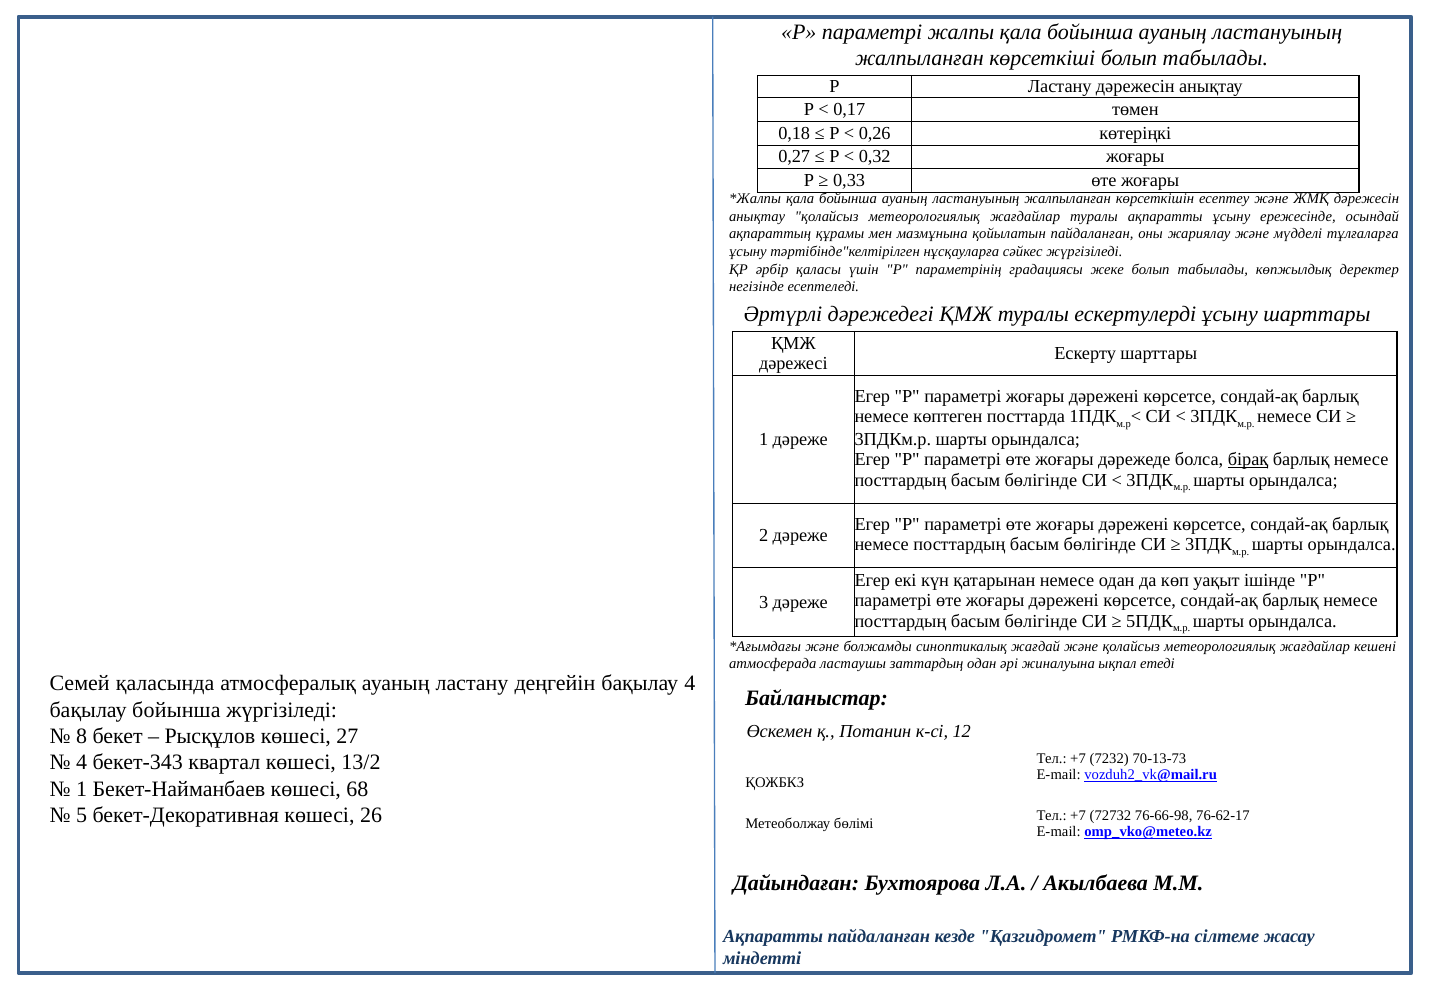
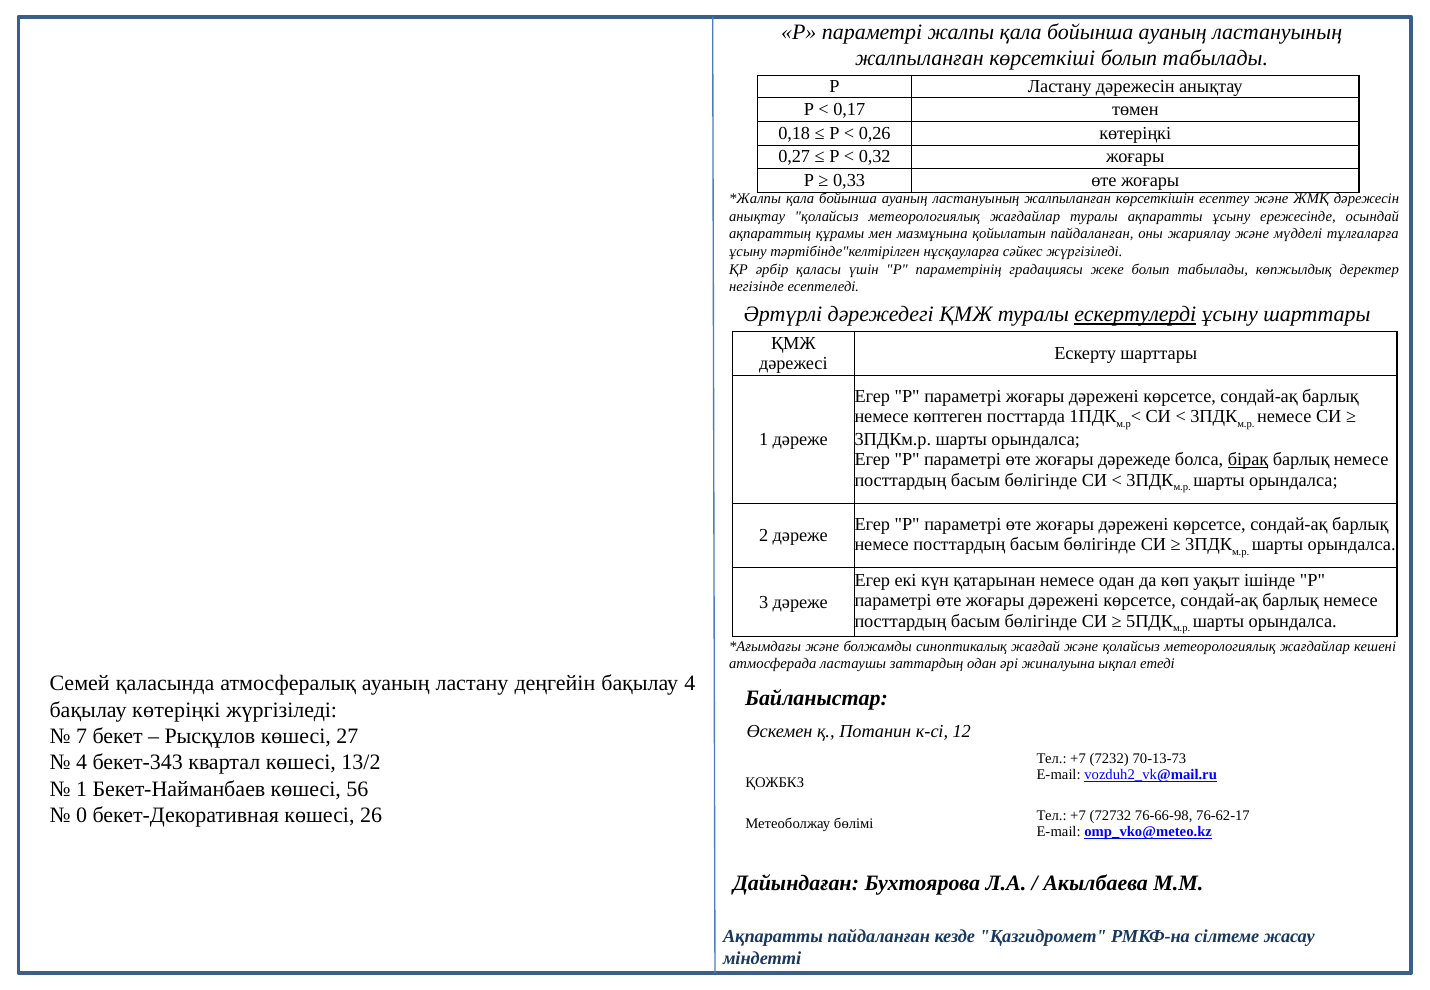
ескертулерді underline: none -> present (1135, 315)
бақылау бойынша: бойынша -> көтеріңкі (176, 710)
8: 8 -> 7 (82, 736)
68: 68 -> 56 (357, 789)
5: 5 -> 0 (82, 815)
